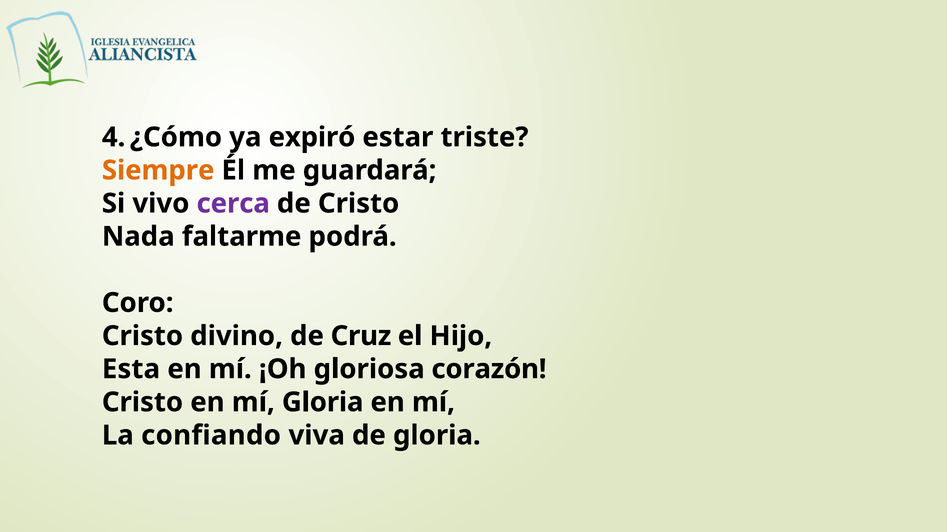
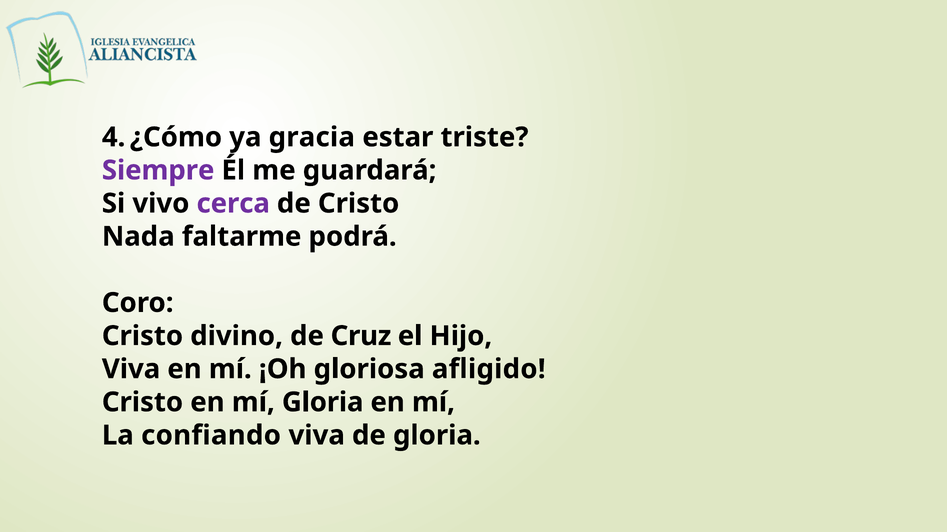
expiró: expiró -> gracia (312, 137)
Siempre colour: orange -> purple (158, 171)
Esta: Esta -> Viva (131, 370)
corazón: corazón -> afligido (489, 370)
